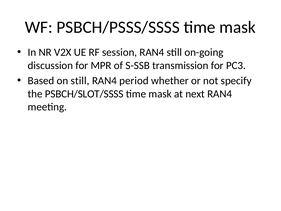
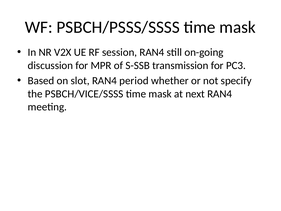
on still: still -> slot (80, 81)
PSBCH/SLOT/SSSS: PSBCH/SLOT/SSSS -> PSBCH/VICE/SSSS (84, 94)
